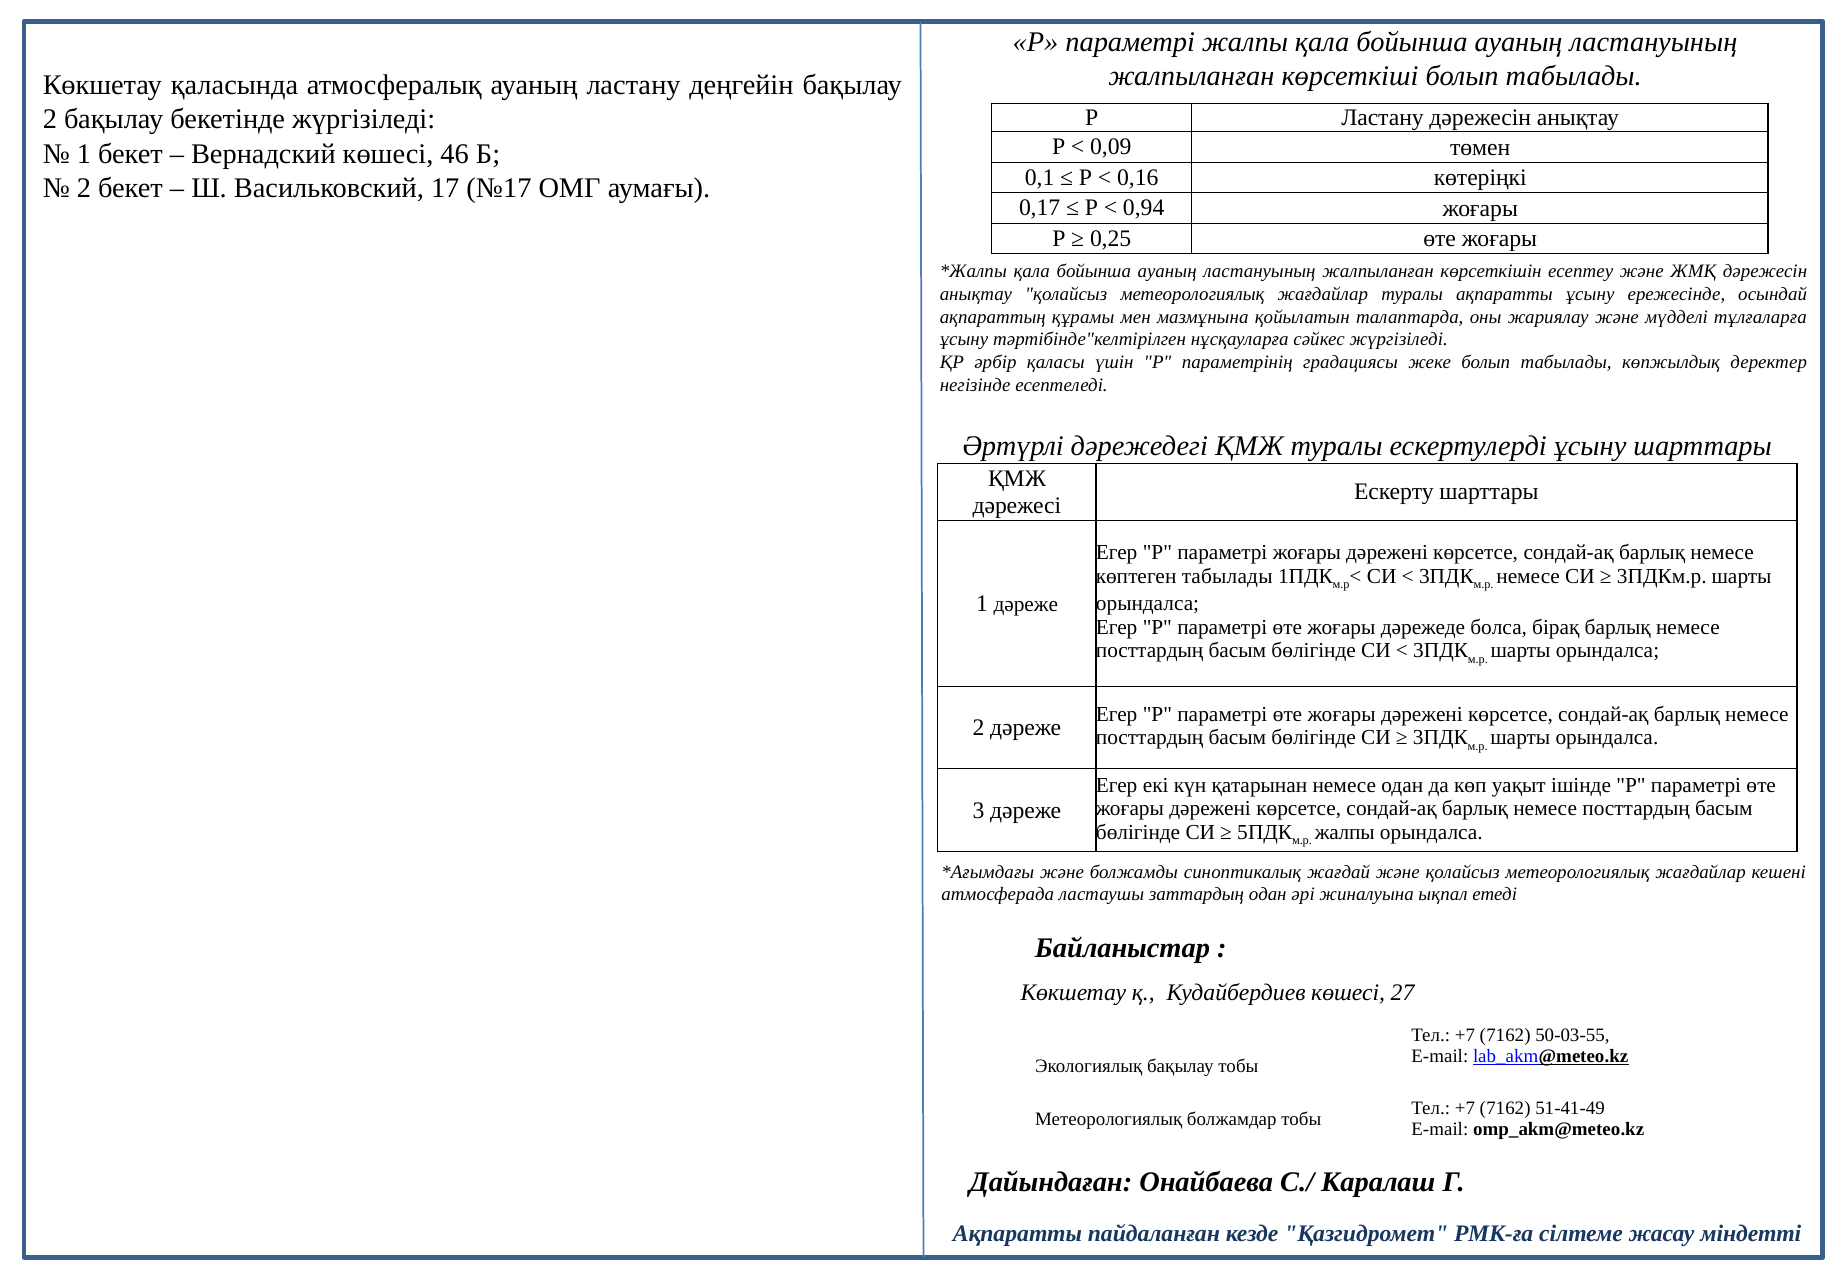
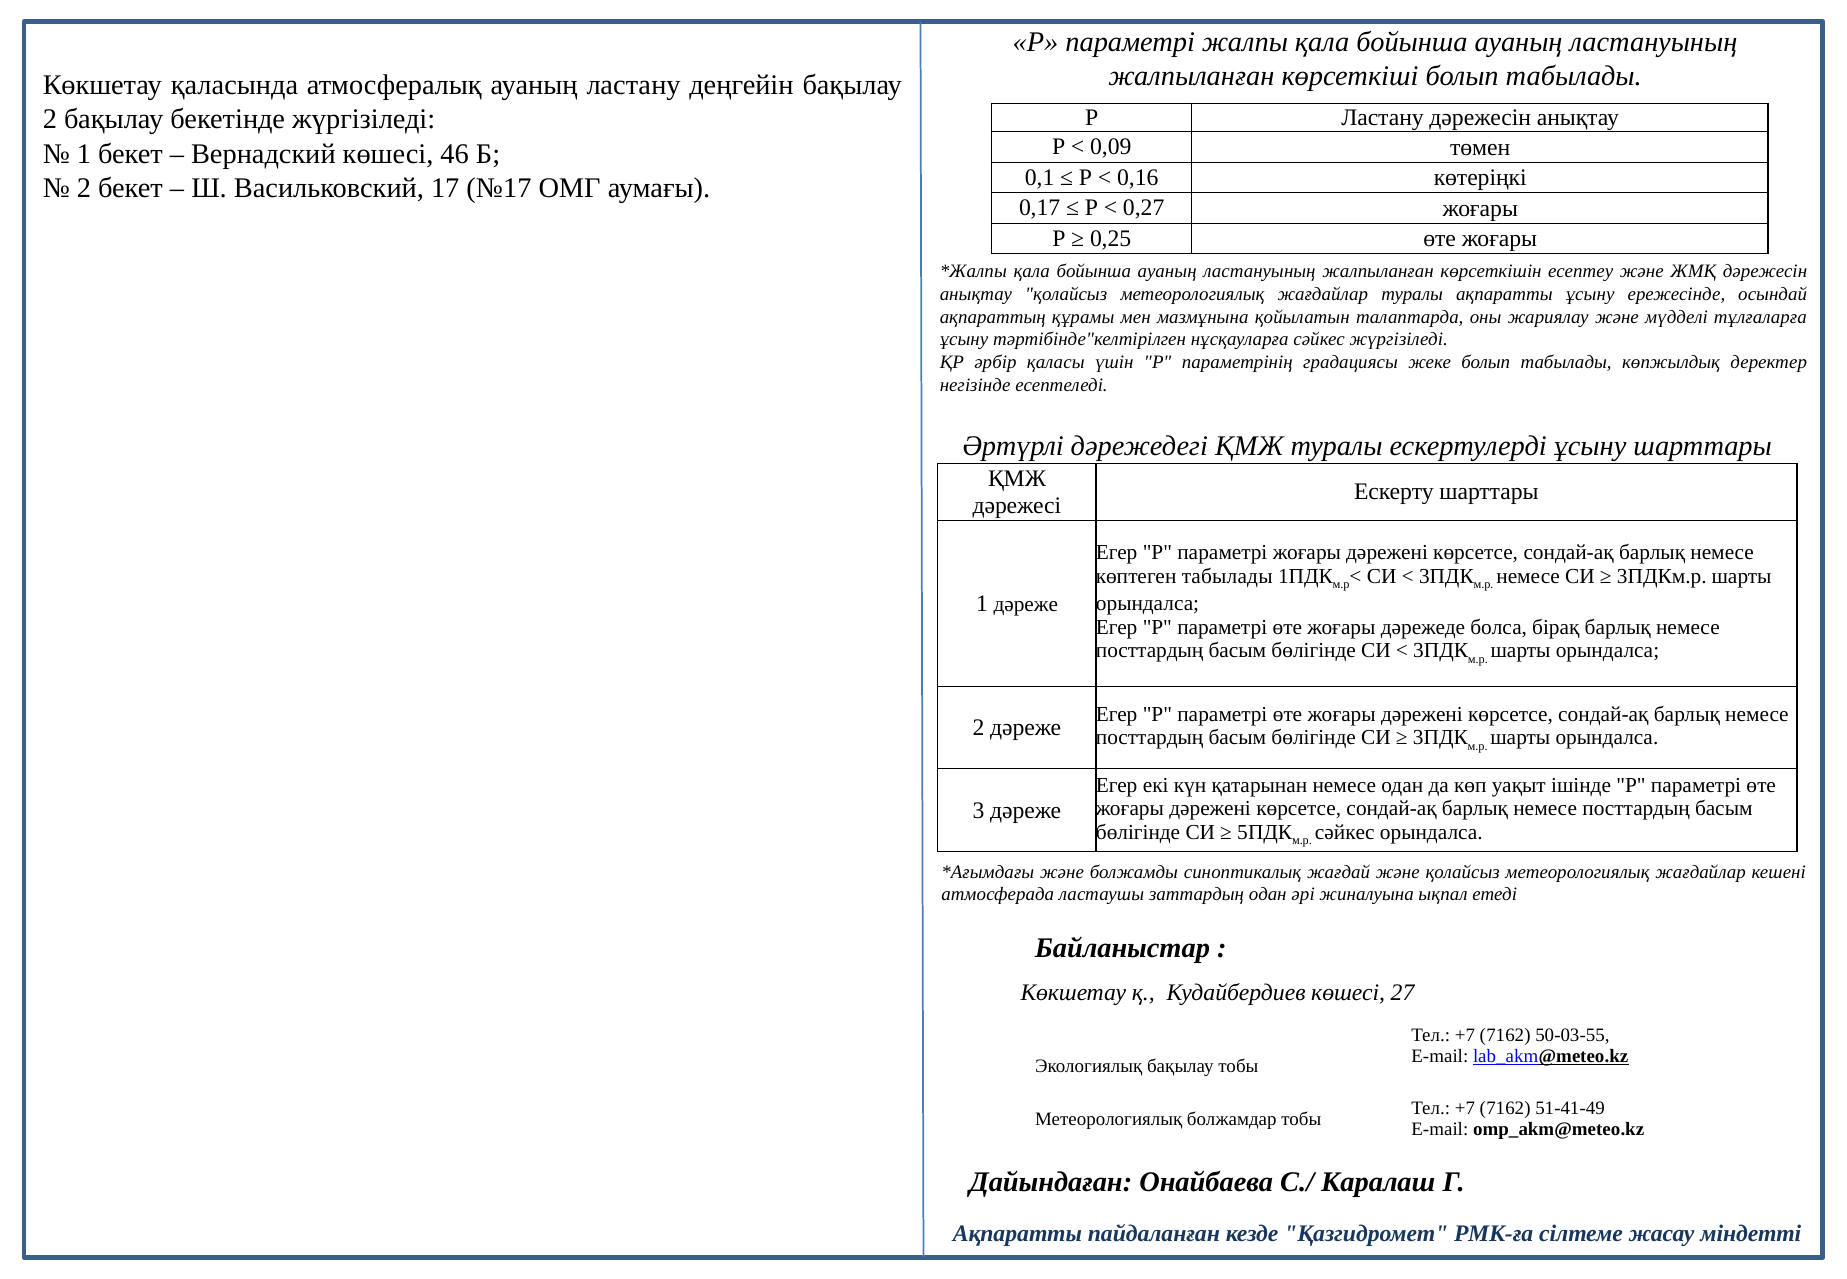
0,94: 0,94 -> 0,27 (1144, 208)
жалпы: жалпы -> сәйкес (1345, 832)
